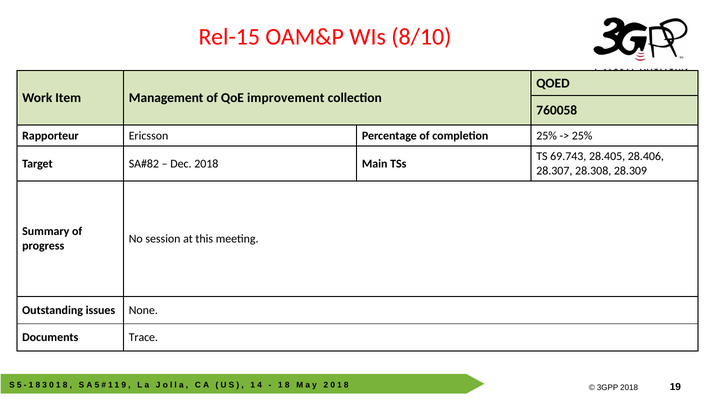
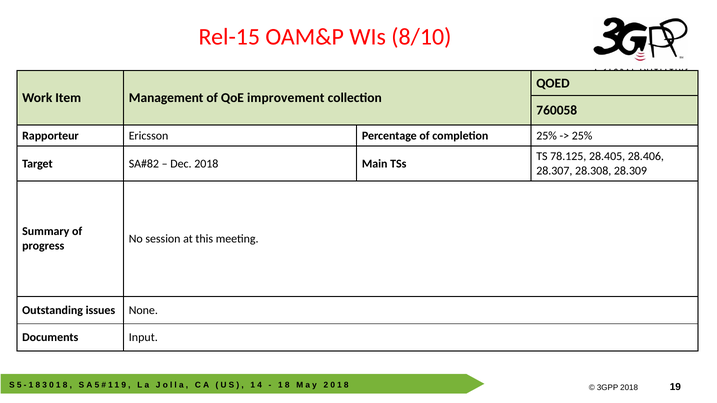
69.743: 69.743 -> 78.125 (568, 156)
Trace: Trace -> Input (143, 338)
